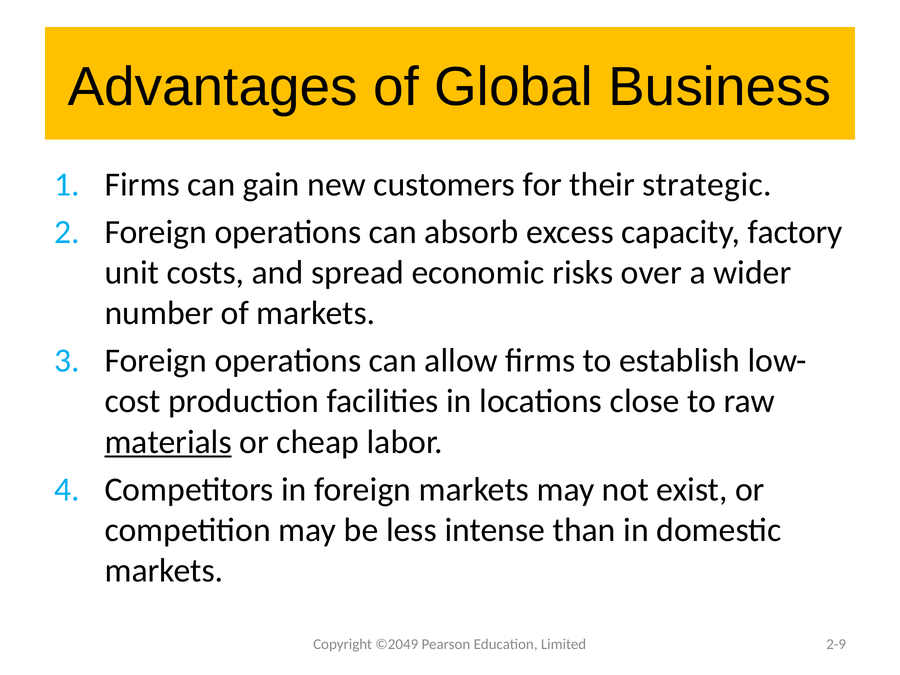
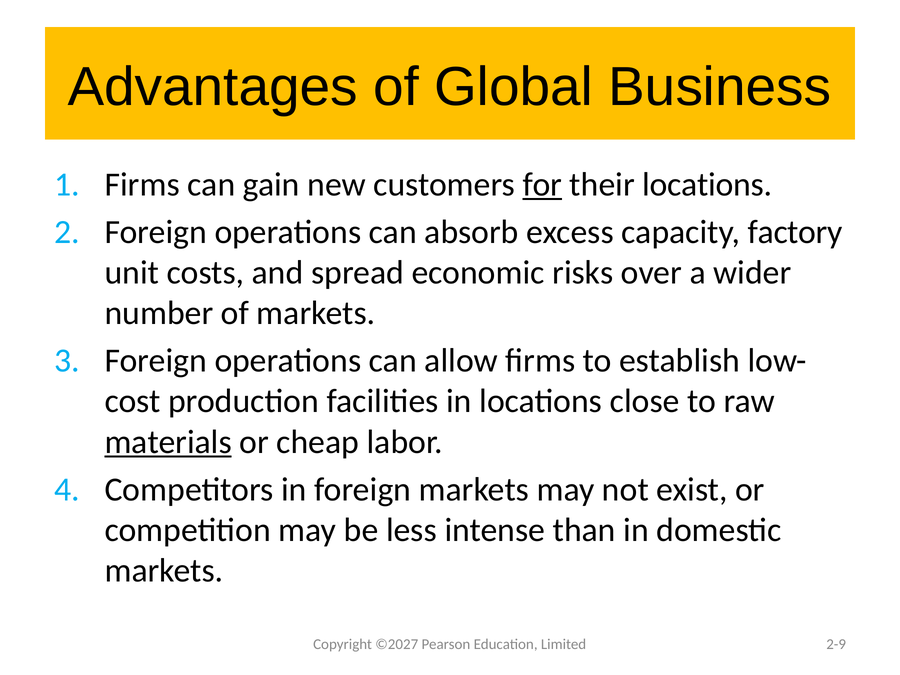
for underline: none -> present (542, 185)
their strategic: strategic -> locations (707, 185)
©2049: ©2049 -> ©2027 (397, 644)
